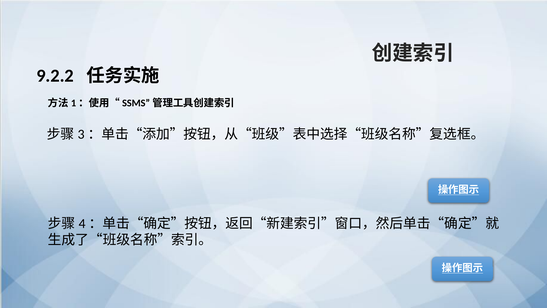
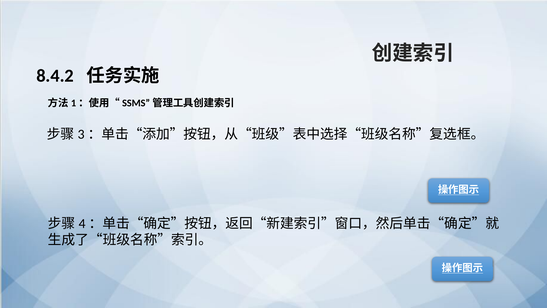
9.2.2: 9.2.2 -> 8.4.2 (55, 76)
